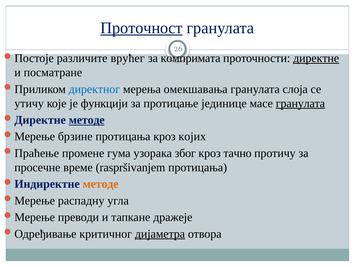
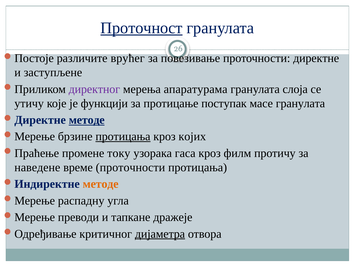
компримата: компримата -> повезивање (190, 58)
директне underline: present -> none (316, 58)
посматране: посматране -> заступљене (53, 72)
директног colour: blue -> purple (94, 89)
омекшавања: омекшавања -> апаратурама (196, 89)
јединице: јединице -> поступак (224, 103)
гранулата underline: present -> none (300, 103)
протицања underline: none -> present (123, 136)
гума: гума -> току (119, 153)
због: због -> гаса (185, 153)
тачно: тачно -> филм (237, 153)
просечне: просечне -> наведене (37, 167)
време raspršivanjem: raspršivanjem -> проточности (130, 167)
